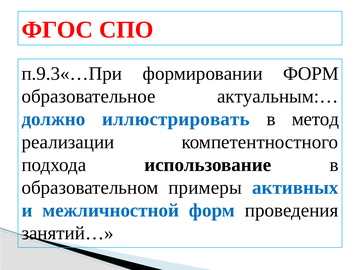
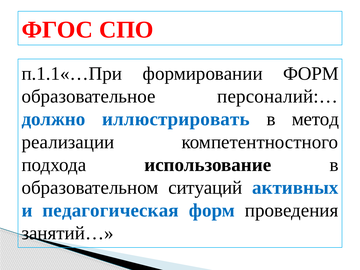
п.9.3«…При: п.9.3«…При -> п.1.1«…При (72, 74)
актуальным:…: актуальным:… -> персоналий:… (278, 96)
примеры: примеры -> ситуаций (205, 188)
межличностной: межличностной -> педагогическая (111, 210)
